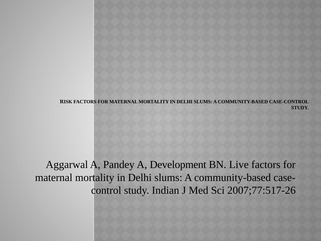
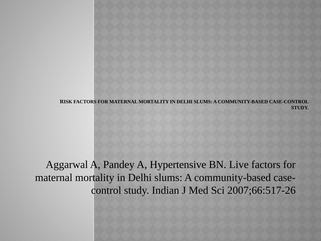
Development: Development -> Hypertensive (178, 164)
2007;77:517-26: 2007;77:517-26 -> 2007;66:517-26 (261, 190)
